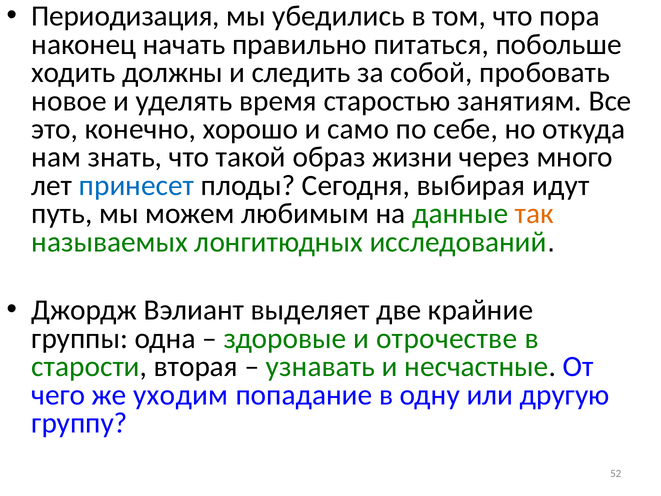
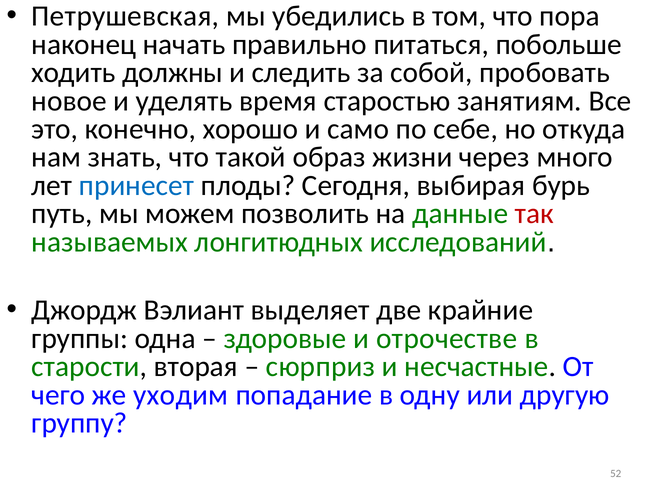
Периодизация: Периодизация -> Петрушевская (125, 16)
идут: идут -> бурь (561, 185)
любимым: любимым -> позволить (305, 214)
так colour: orange -> red (534, 214)
узнавать: узнавать -> сюрприз (321, 366)
